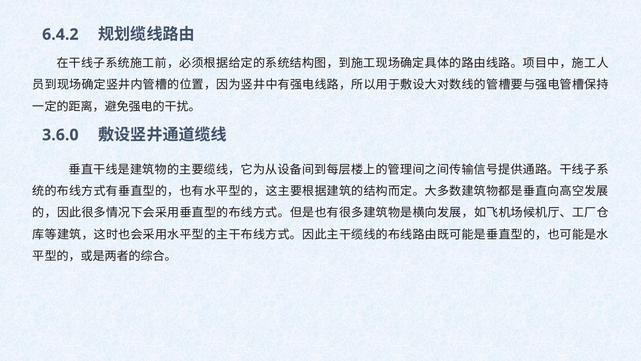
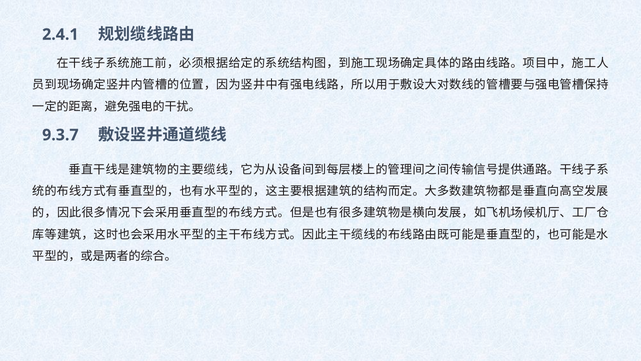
6.4.2: 6.4.2 -> 2.4.1 (60, 34)
3.6.0: 3.6.0 -> 9.3.7 (60, 135)
